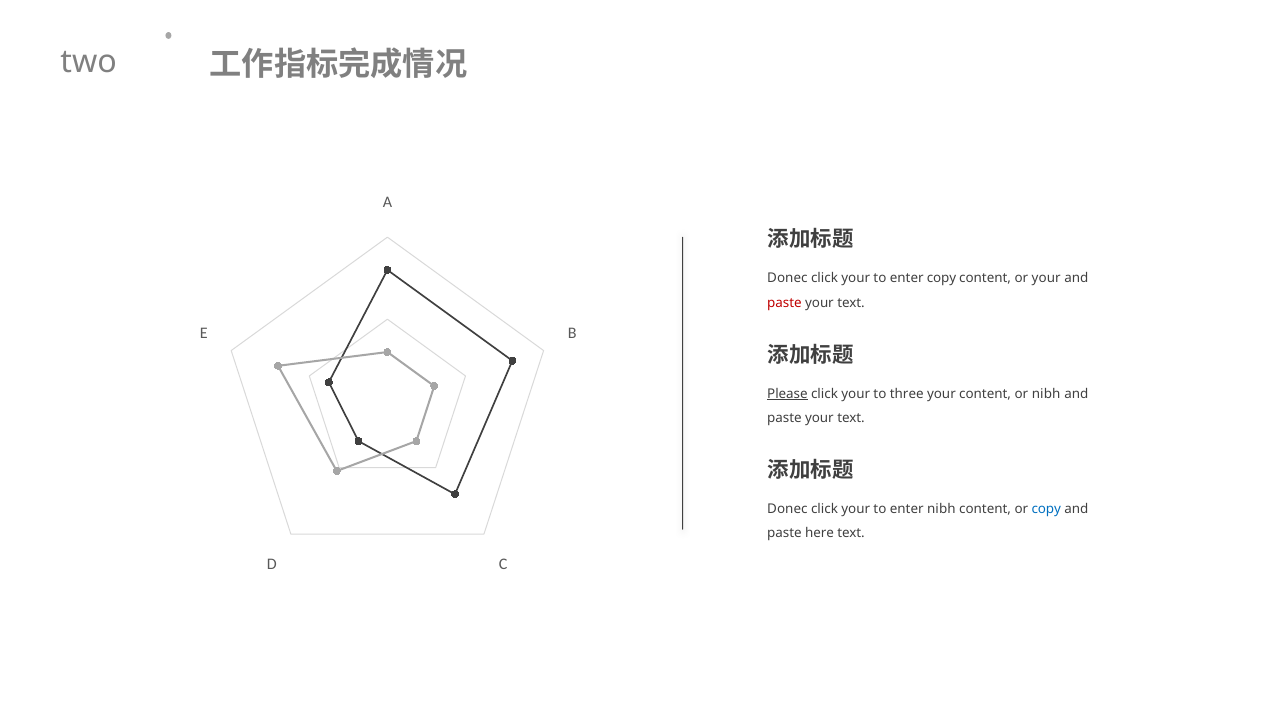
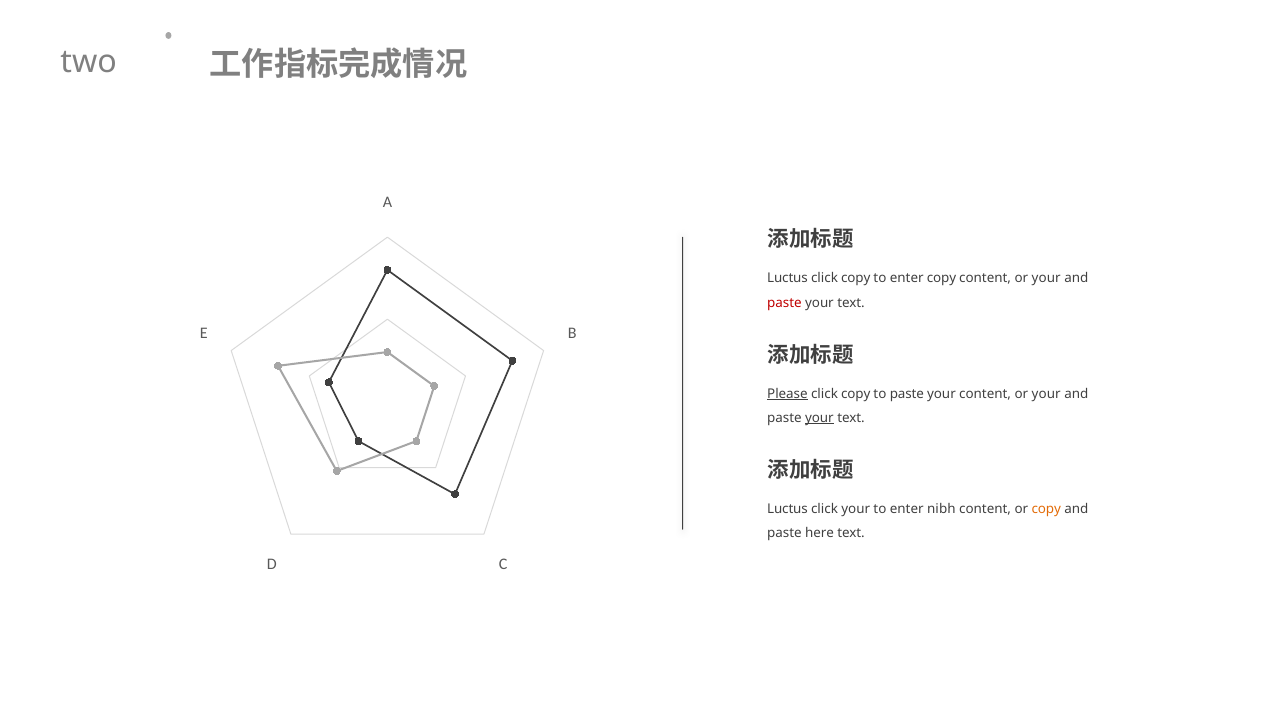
Donec: Donec -> Luctus (787, 279)
your: your -> copy (856, 279)
your: your -> copy (856, 394)
to three: three -> paste (907, 394)
your content or nibh: nibh -> your (1046, 394)
your underline: none -> present (819, 418)
Donec: Donec -> Luctus (787, 509)
copy colour: blue -> orange (1046, 509)
